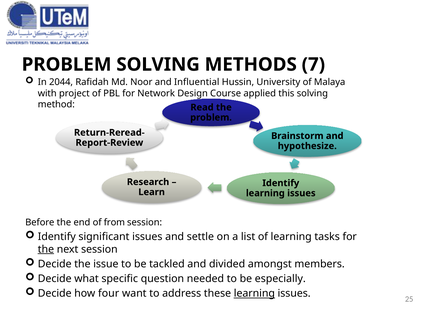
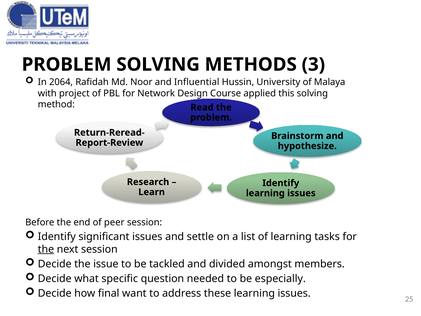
7: 7 -> 3 (313, 64)
2044: 2044 -> 2064 (61, 82)
from: from -> peer (114, 222)
four: four -> final (109, 293)
learning underline: present -> none (254, 293)
